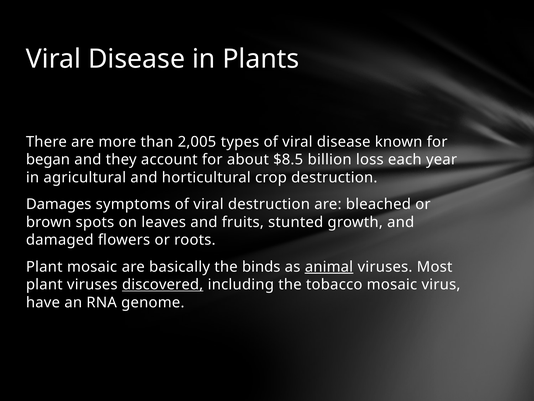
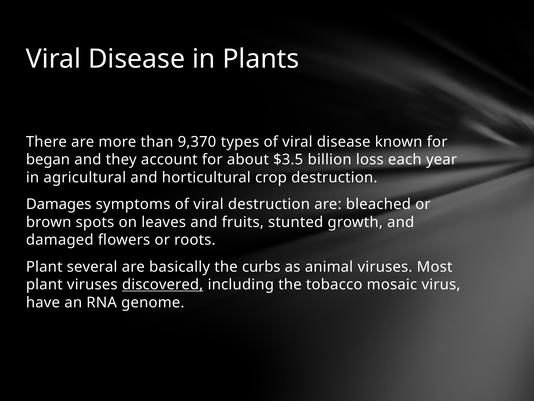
2,005: 2,005 -> 9,370 (197, 142)
$8.5: $8.5 -> $3.5 (288, 160)
Plant mosaic: mosaic -> several (92, 266)
binds: binds -> curbs (261, 266)
animal underline: present -> none (329, 266)
